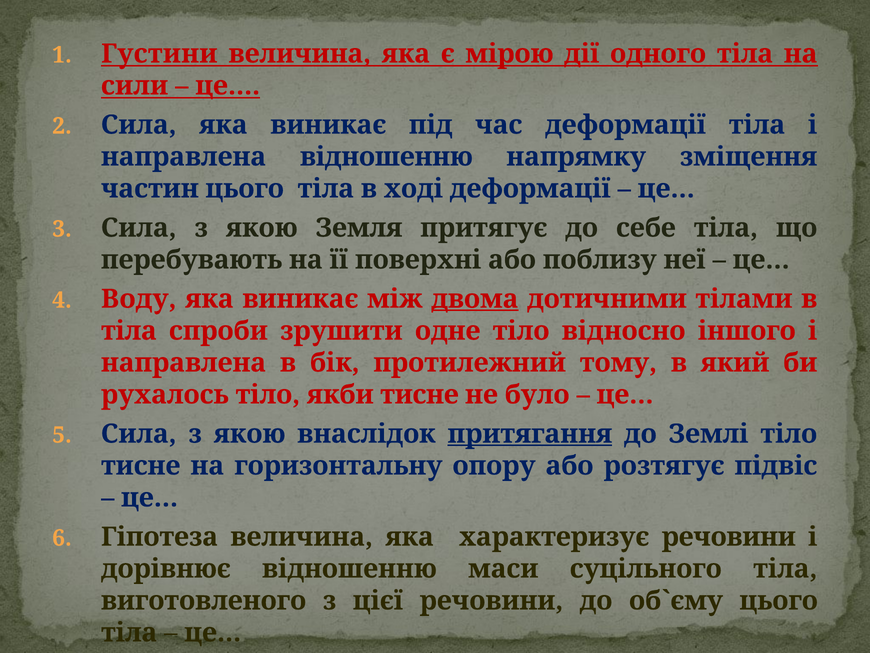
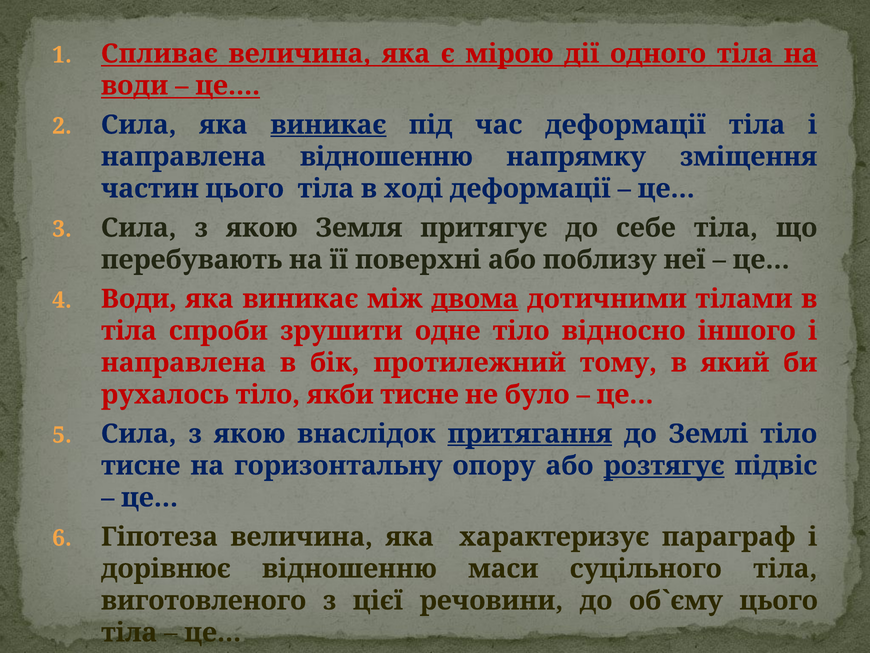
Густини: Густини -> Спливає (159, 54)
сили: сили -> води (135, 86)
виникає underline: none -> present (328, 125)
Воду: Воду -> Води (139, 299)
розтягує underline: none -> present (664, 465)
характеризує речовини: речовини -> параграф (729, 536)
